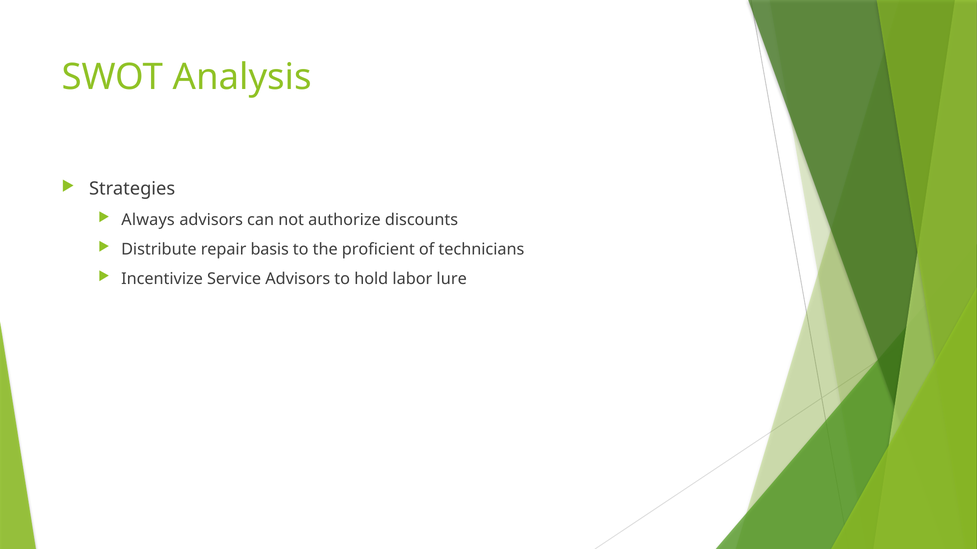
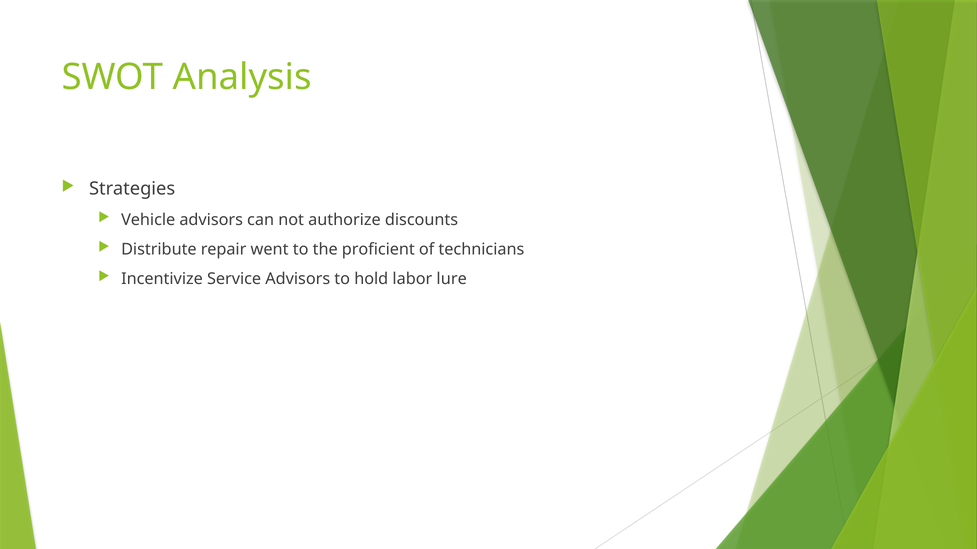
Always: Always -> Vehicle (148, 220)
basis: basis -> went (270, 250)
